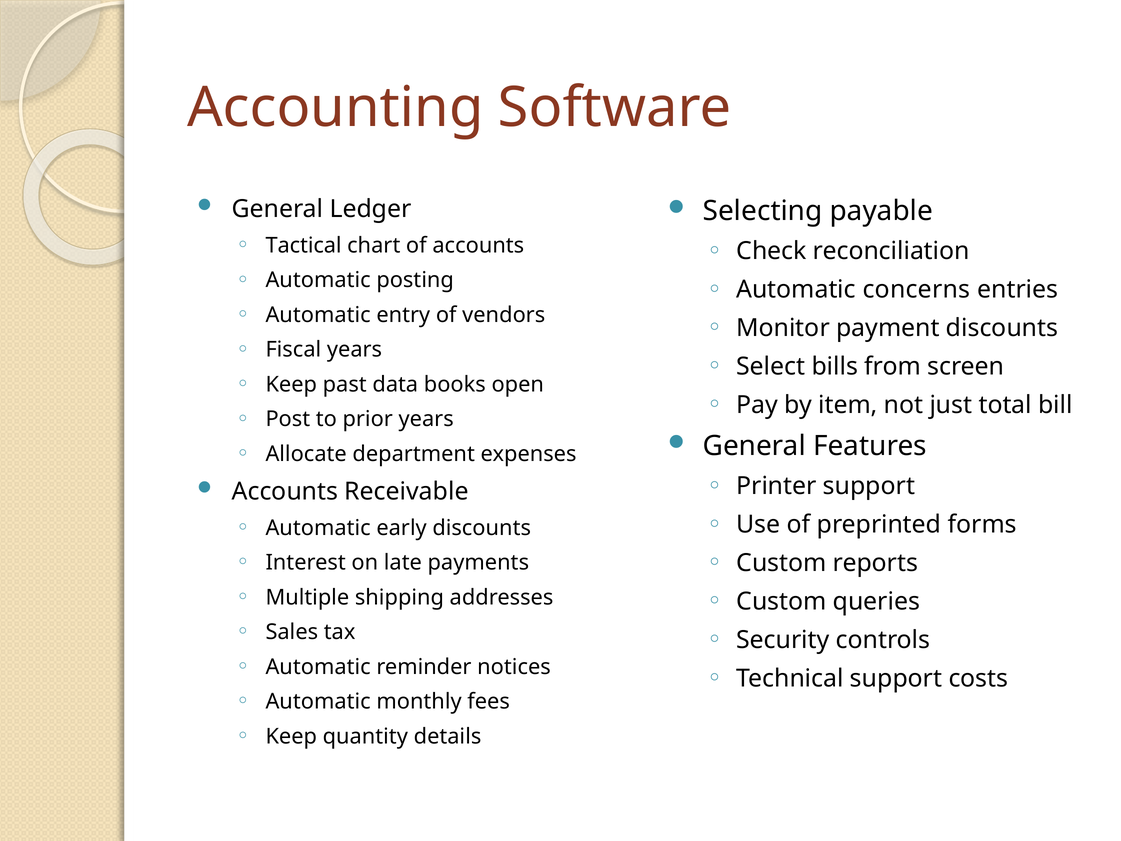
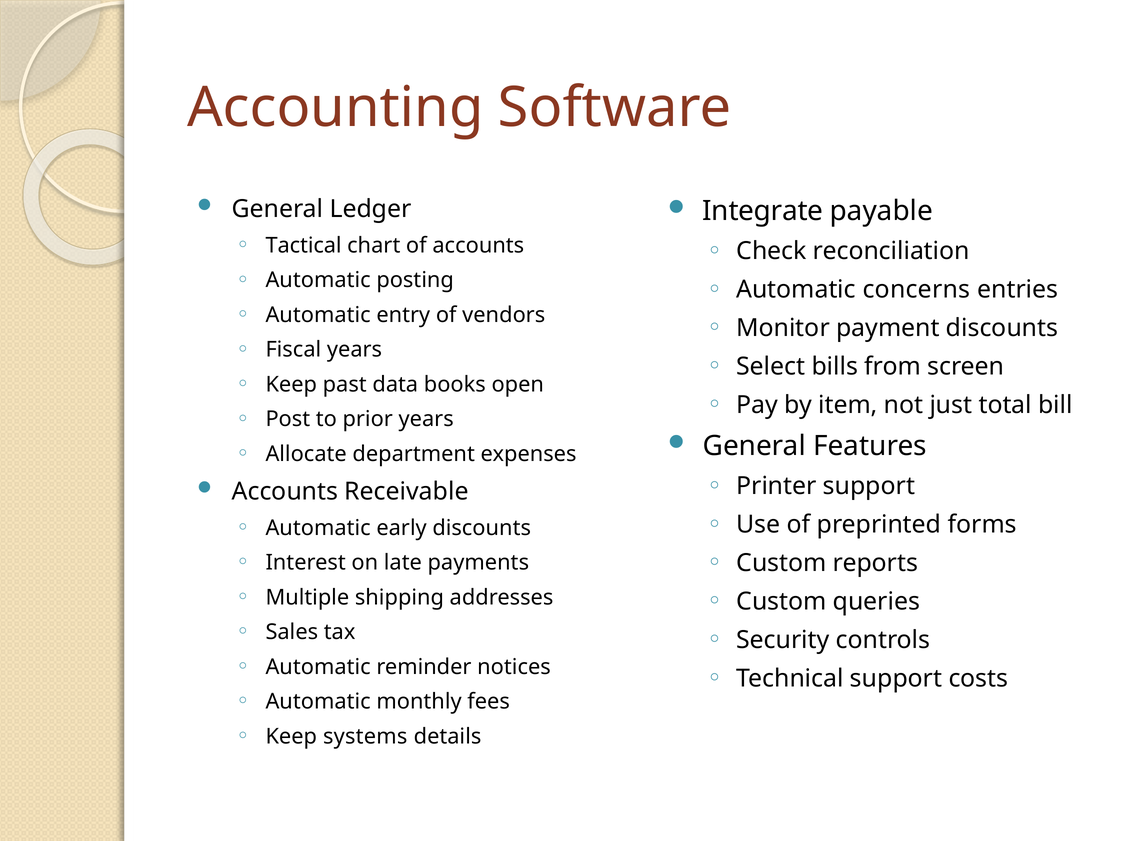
Selecting: Selecting -> Integrate (763, 211)
quantity: quantity -> systems (365, 736)
